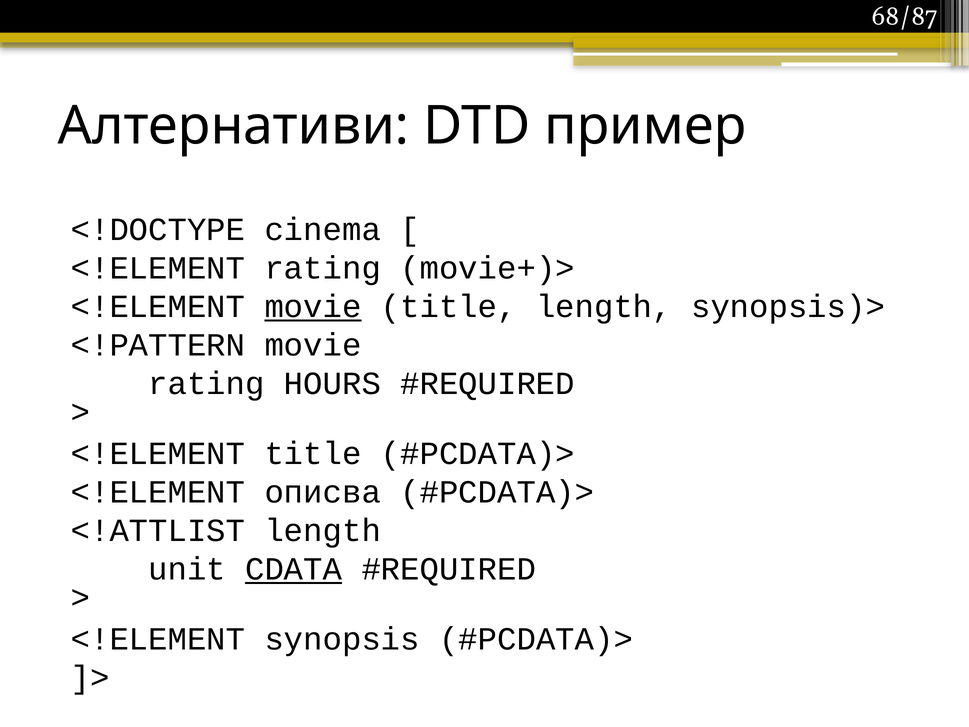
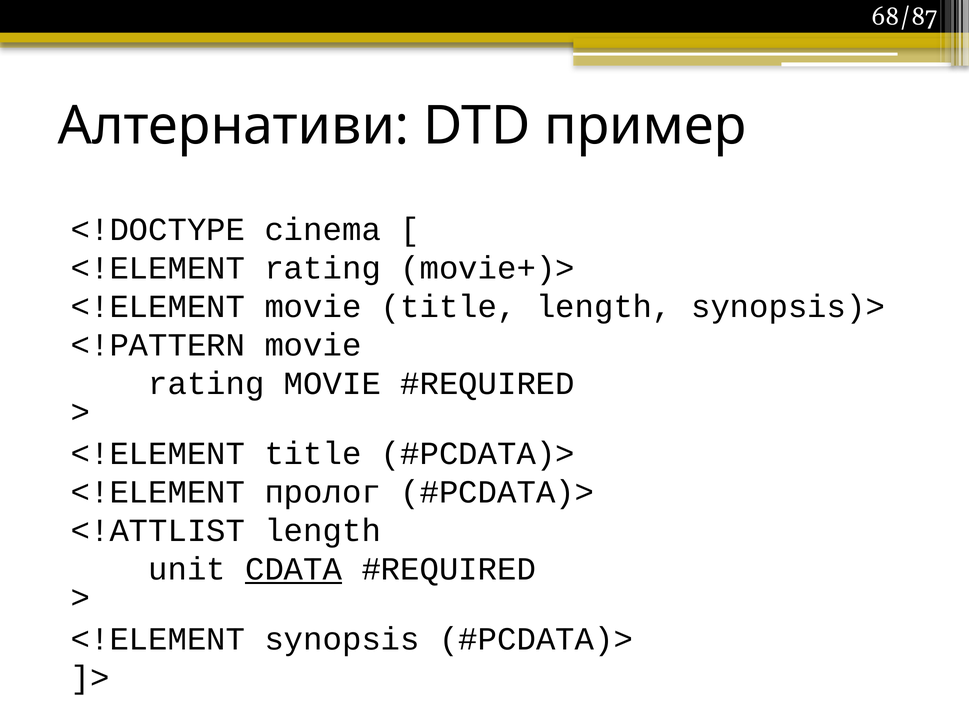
movie underline: present -> none (313, 307)
rating HOURS: HOURS -> MOVIE (332, 384)
описва: описва -> пролог (323, 492)
